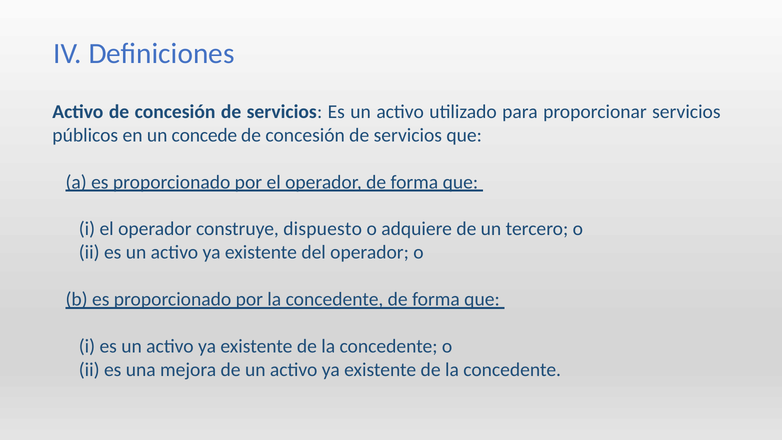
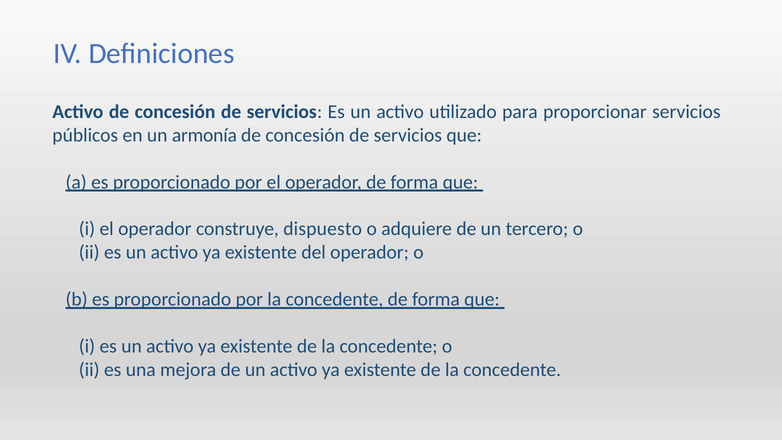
concede: concede -> armonía (204, 135)
